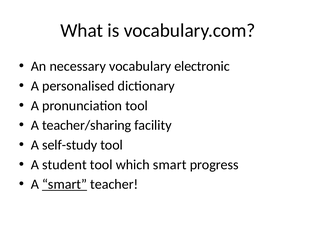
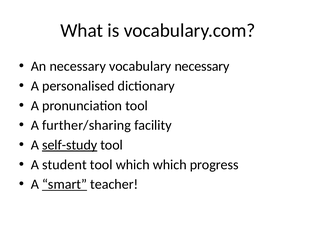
vocabulary electronic: electronic -> necessary (202, 66)
teacher/sharing: teacher/sharing -> further/sharing (87, 125)
self-study underline: none -> present (70, 145)
which smart: smart -> which (170, 165)
